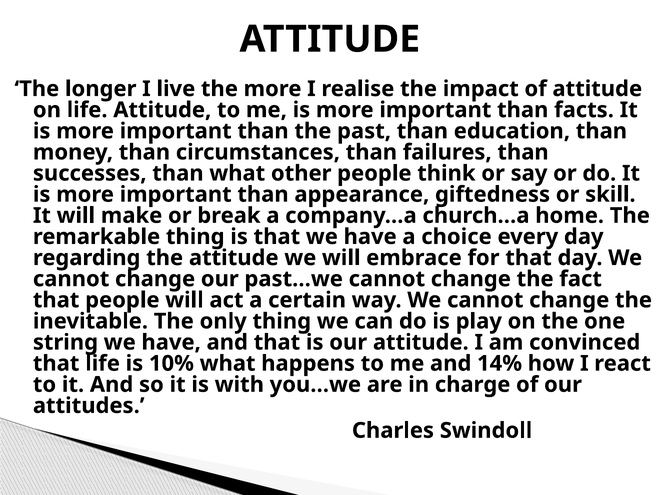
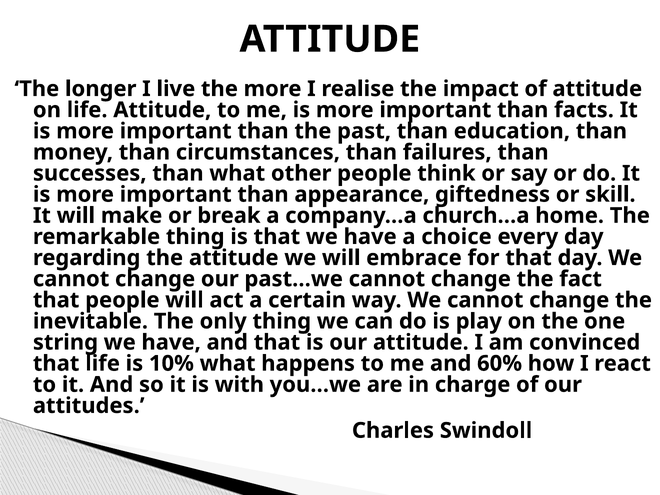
14%: 14% -> 60% (500, 363)
